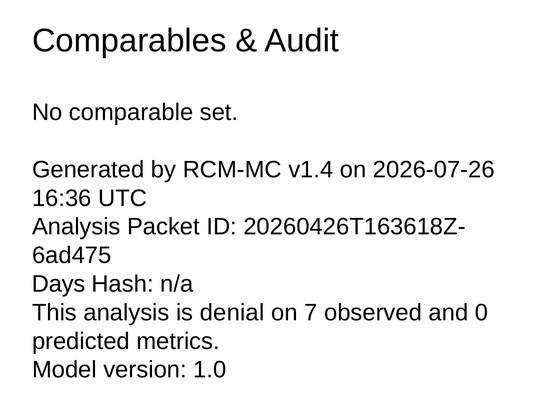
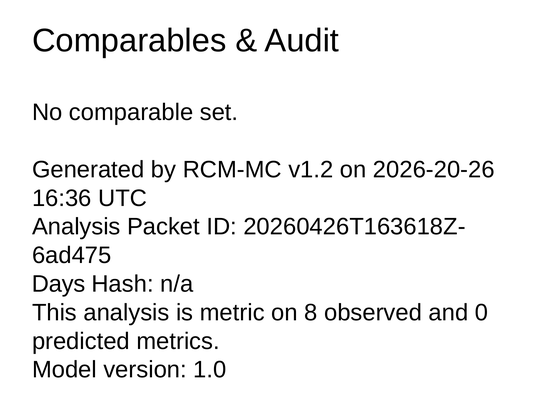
v1.4: v1.4 -> v1.2 (311, 169)
2026-07-26: 2026-07-26 -> 2026-20-26 (434, 169)
denial: denial -> metric (232, 312)
7: 7 -> 8 (311, 312)
